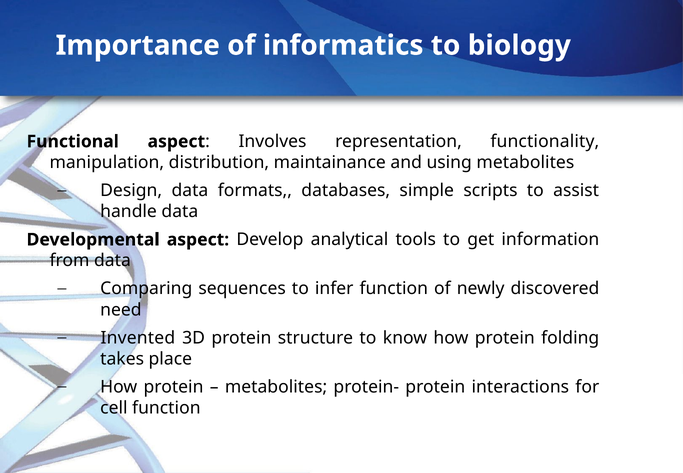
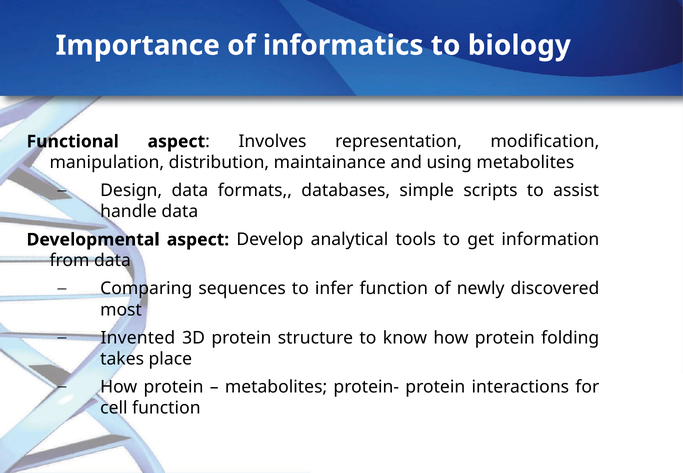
functionality: functionality -> modification (545, 141)
need: need -> most (121, 310)
